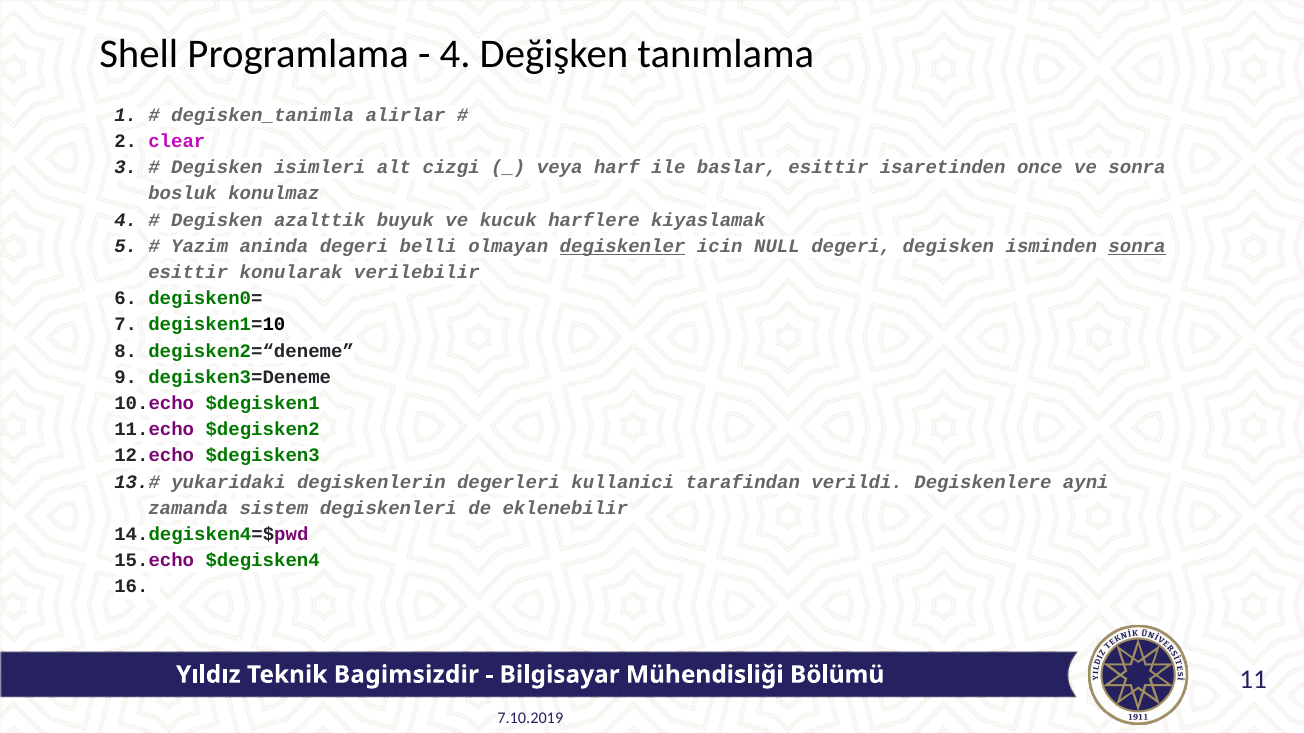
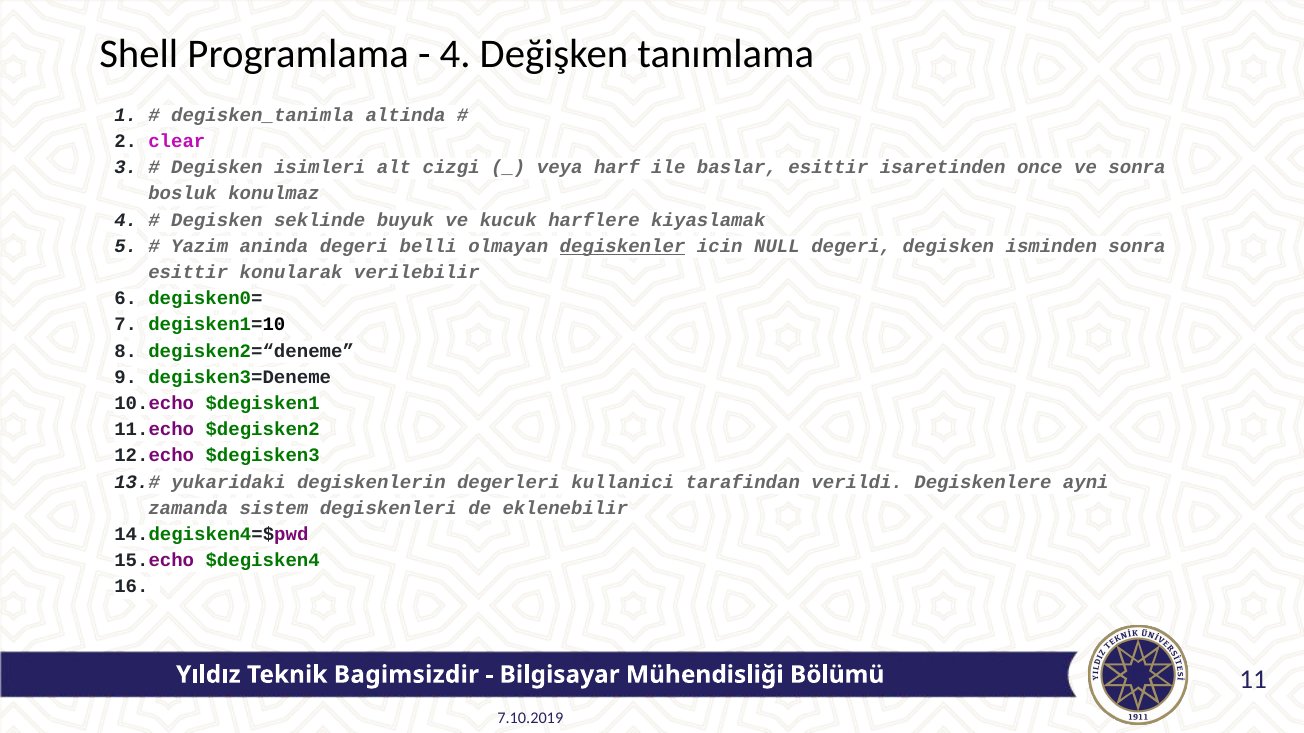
alirlar: alirlar -> altinda (405, 115)
azalttik: azalttik -> seklinde (320, 220)
sonra underline: present -> none (1137, 246)
